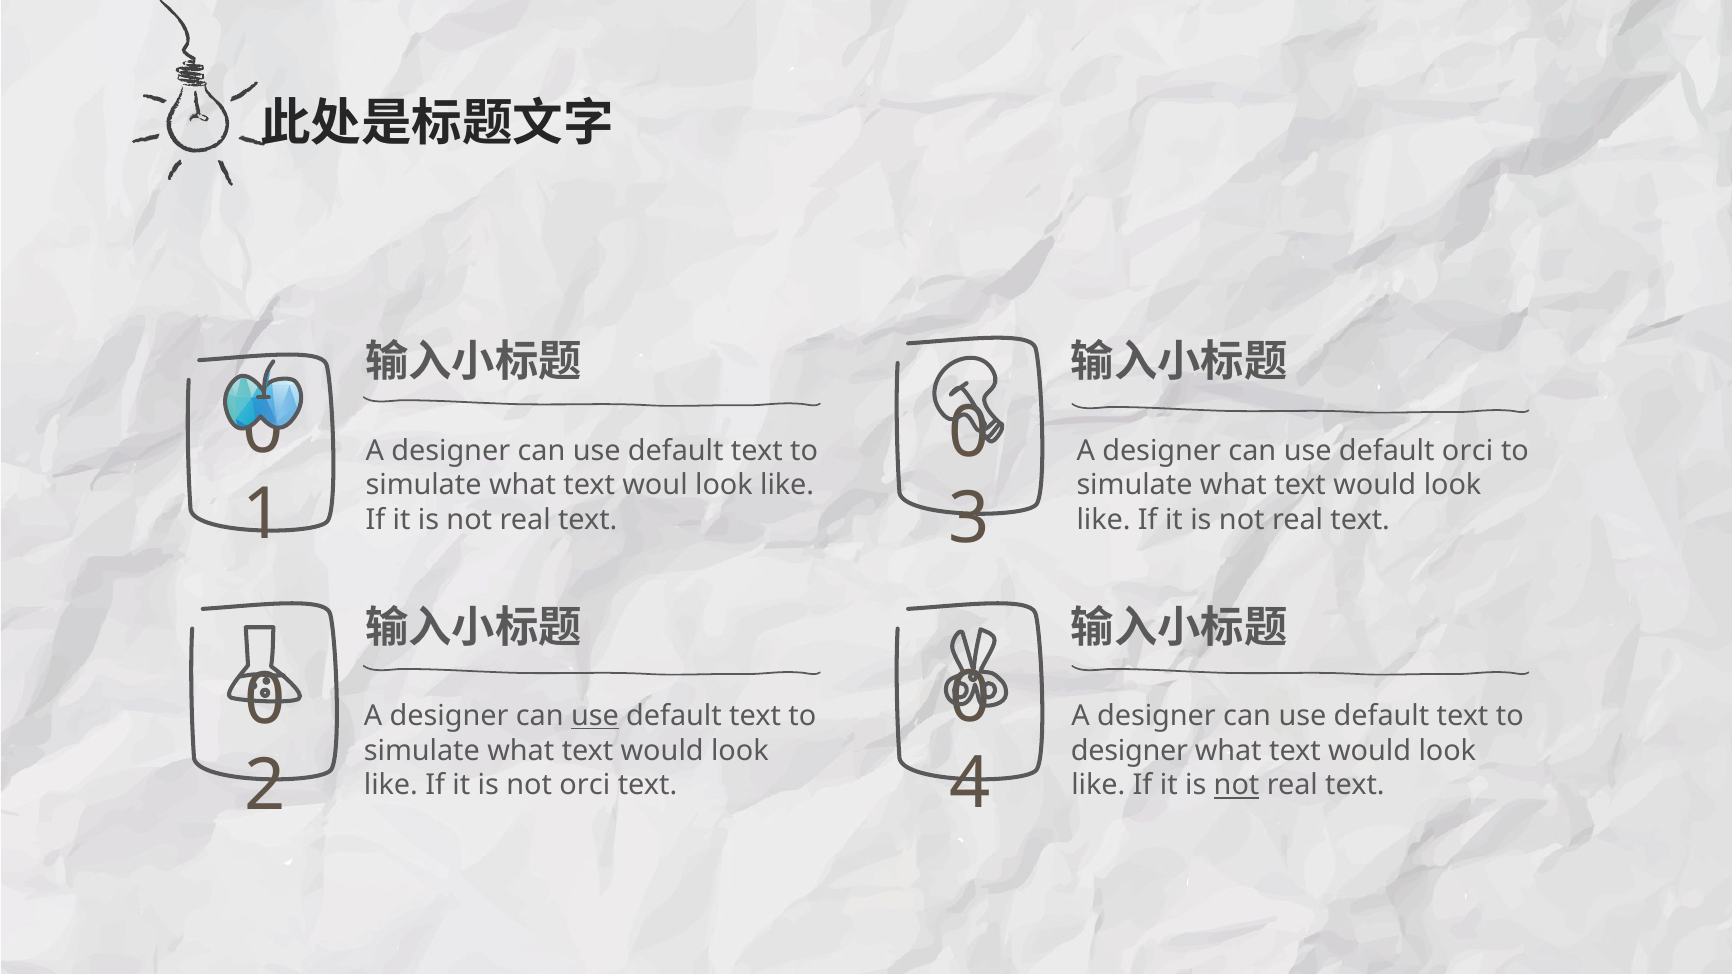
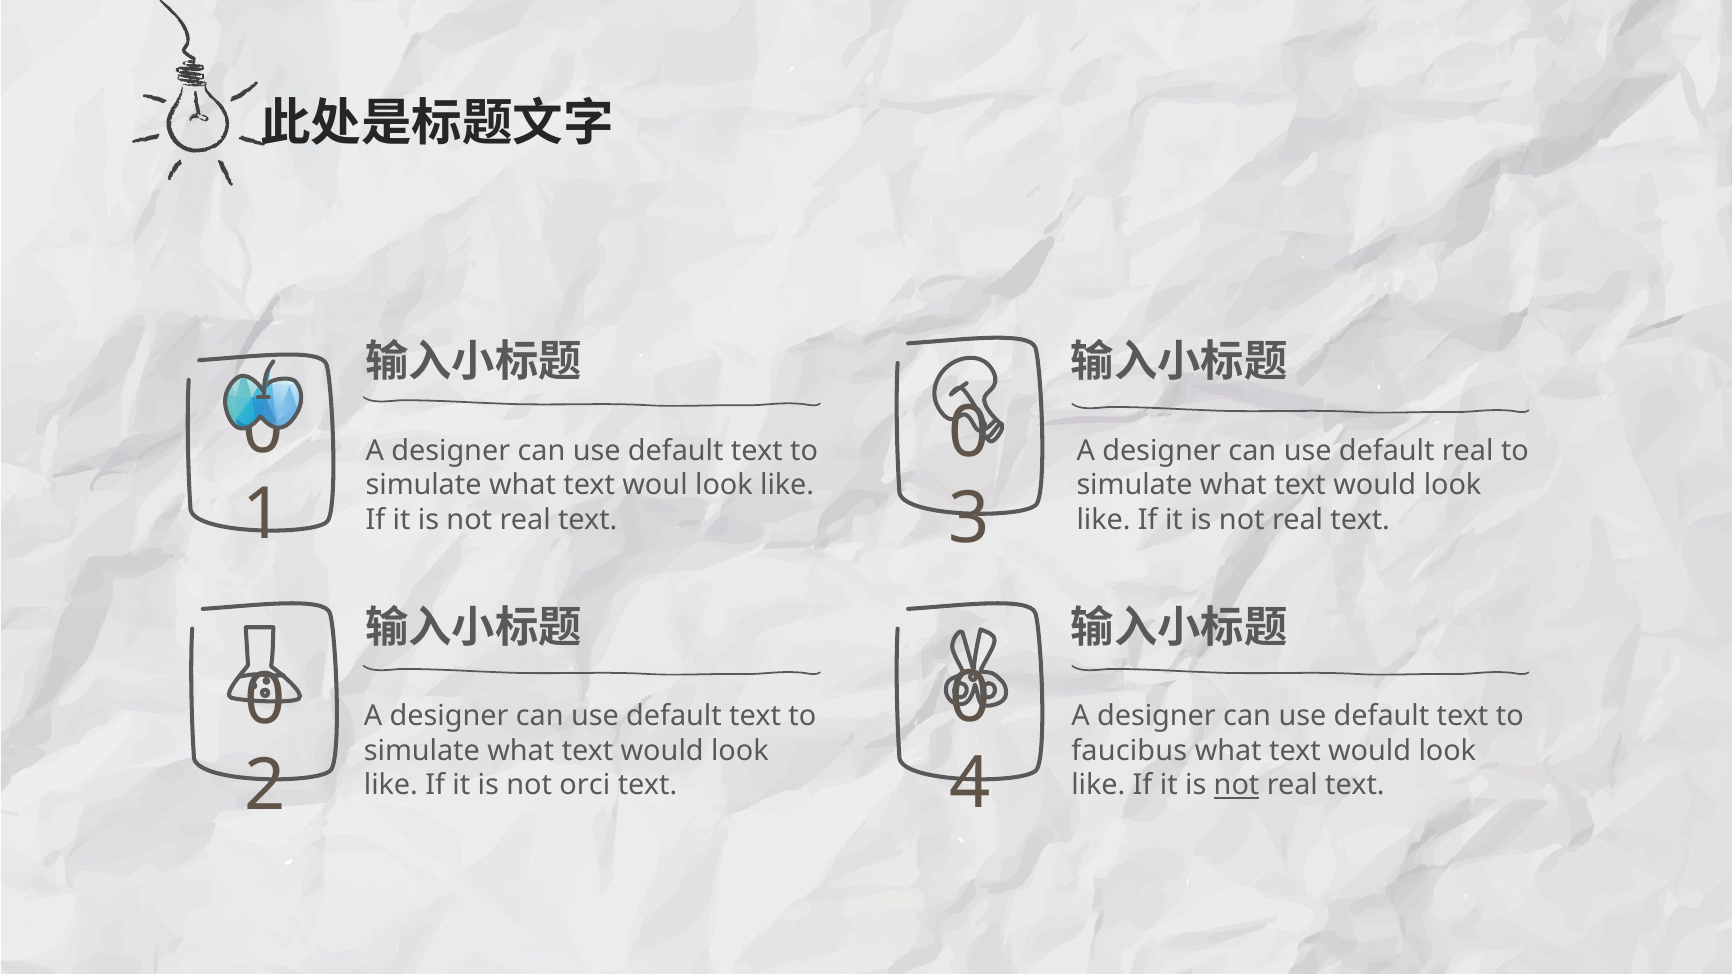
default orci: orci -> real (1468, 451)
use underline: present -> none (595, 716)
designer: designer -> faucibus (1129, 751)
